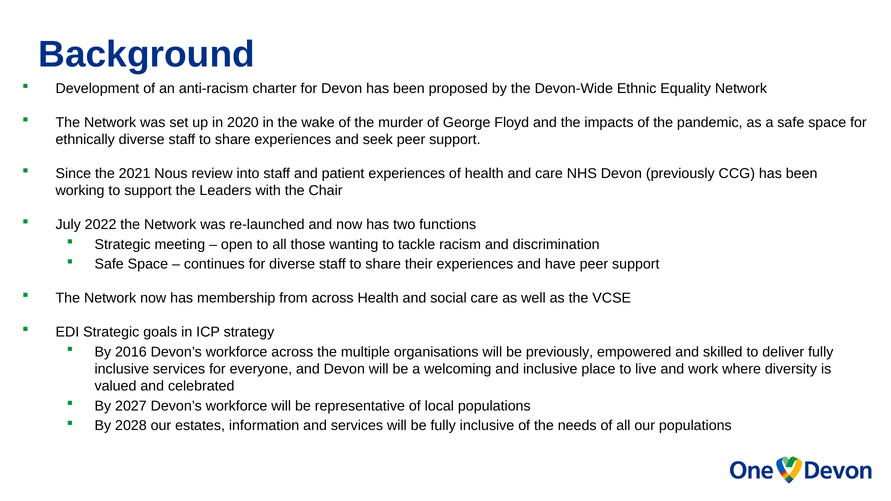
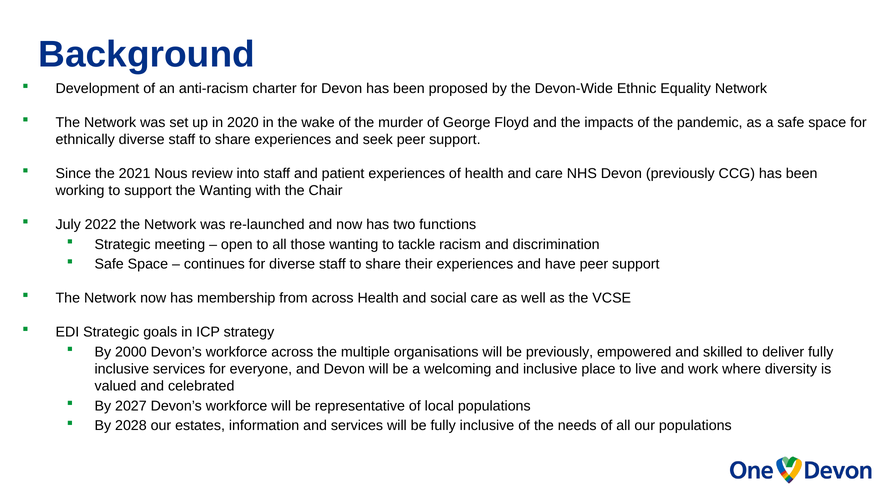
the Leaders: Leaders -> Wanting (225, 191)
2016: 2016 -> 2000 (131, 352)
